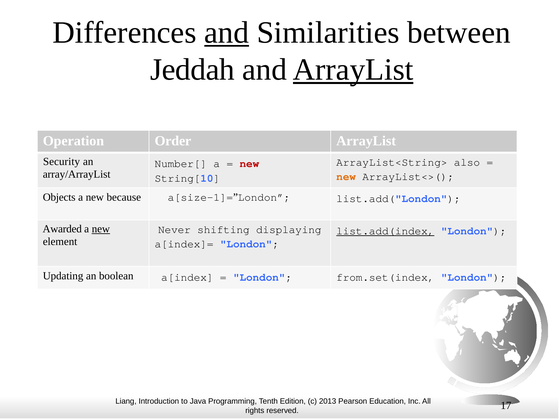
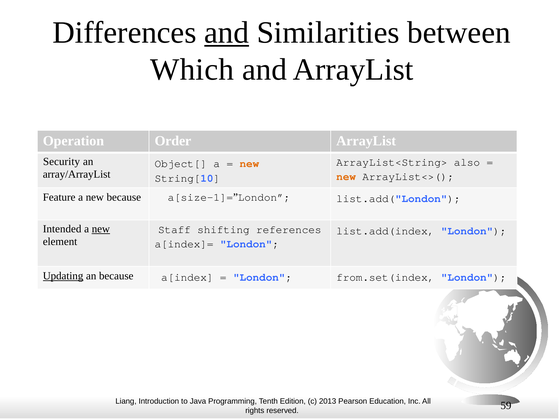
Jeddah: Jeddah -> Which (192, 70)
ArrayList underline: present -> none (353, 70)
Number[: Number[ -> Object[ (181, 164)
new colour: red -> orange (249, 164)
Objects: Objects -> Feature (59, 197)
Awarded: Awarded -> Intended (62, 229)
Never: Never -> Staff (174, 230)
displaying: displaying -> references (289, 230)
list.add(index underline: present -> none (385, 231)
Updating underline: none -> present (63, 276)
an boolean: boolean -> because (116, 276)
17: 17 -> 59 (506, 406)
